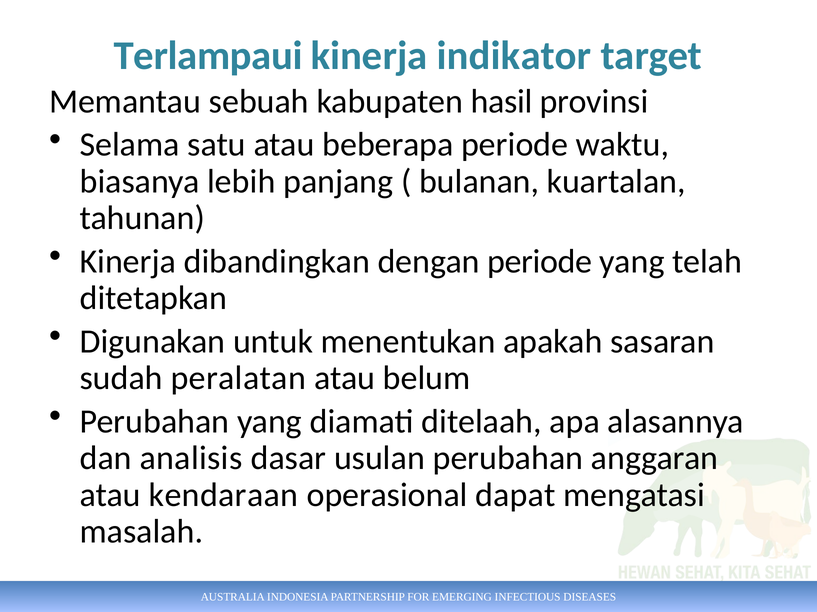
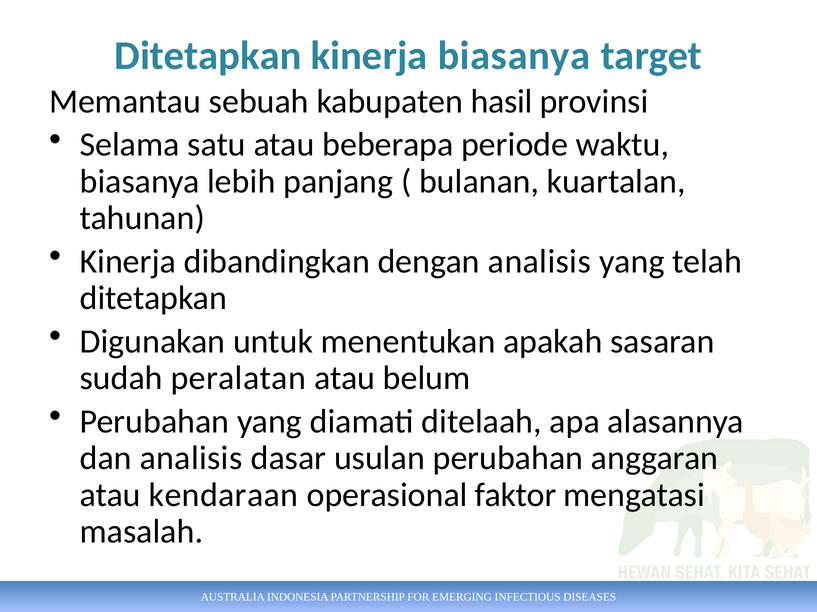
Terlampaui: Terlampaui -> Ditetapkan (208, 56)
kinerja indikator: indikator -> biasanya (514, 56)
dengan periode: periode -> analisis (539, 262)
dapat: dapat -> faktor (516, 495)
